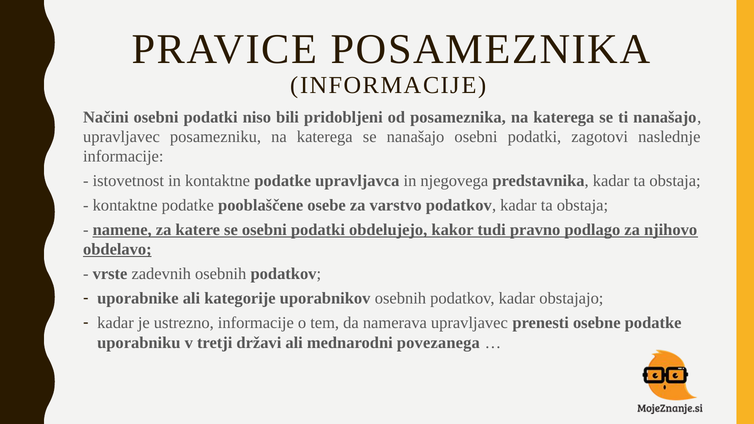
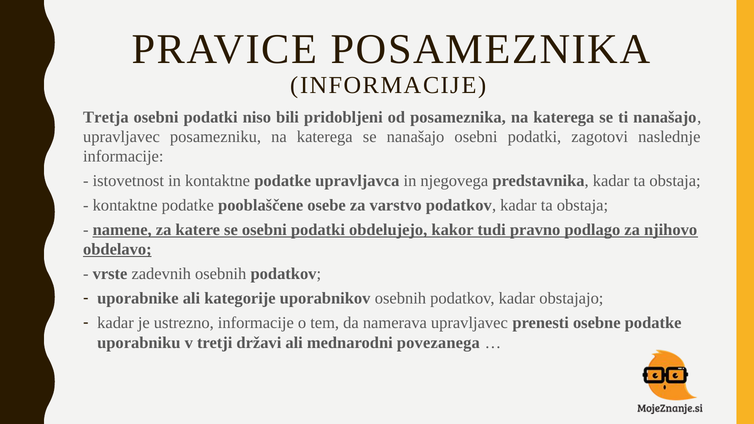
Načini: Načini -> Tretja (106, 117)
